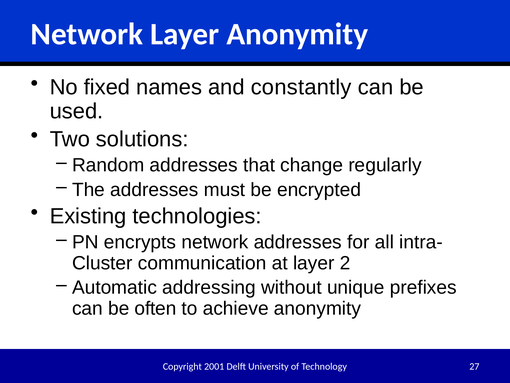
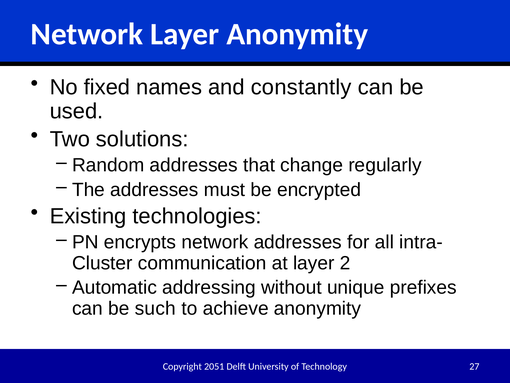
often: often -> such (155, 308)
2001: 2001 -> 2051 (214, 366)
